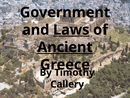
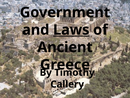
Ancient underline: present -> none (65, 47)
